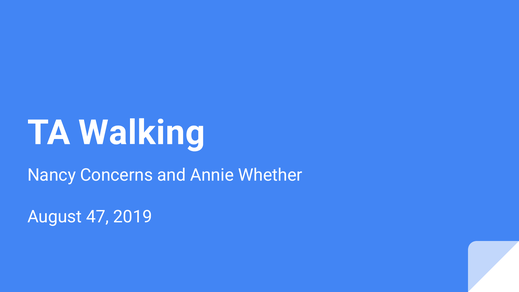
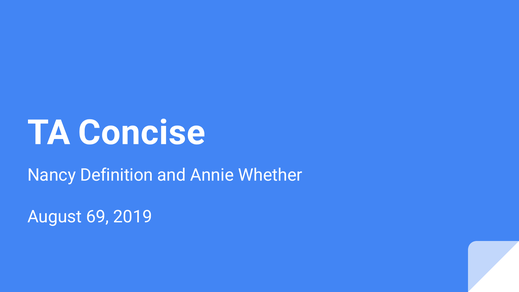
Walking: Walking -> Concise (142, 133)
Concerns: Concerns -> Definition (117, 175)
47: 47 -> 69 (98, 217)
